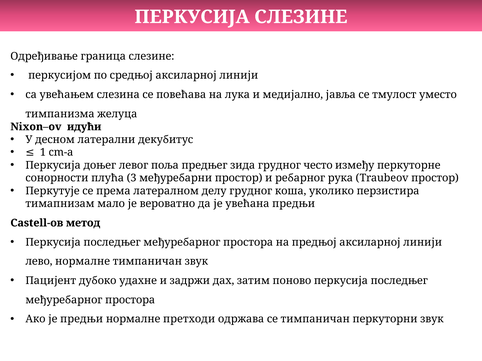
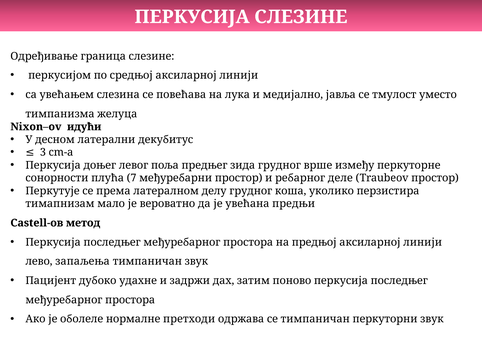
1: 1 -> 3 (43, 153)
често: често -> врше (318, 165)
3: 3 -> 7 (132, 178)
рука: рука -> деле (340, 178)
лево нормалне: нормалне -> запаљења (83, 262)
је предњи: предњи -> оболеле (82, 320)
